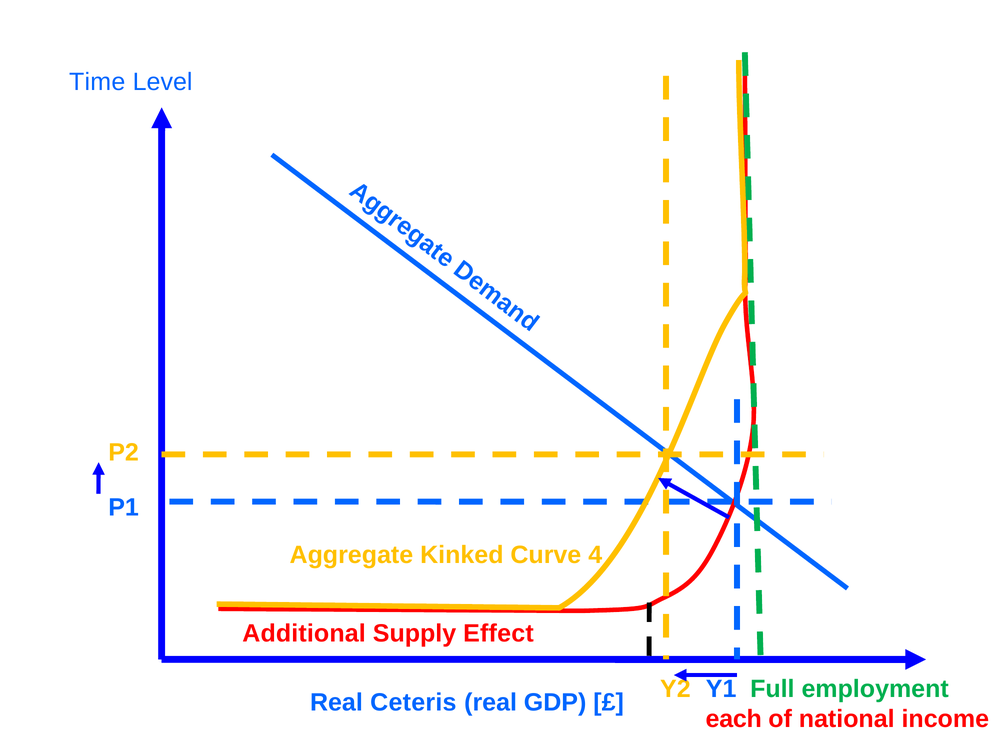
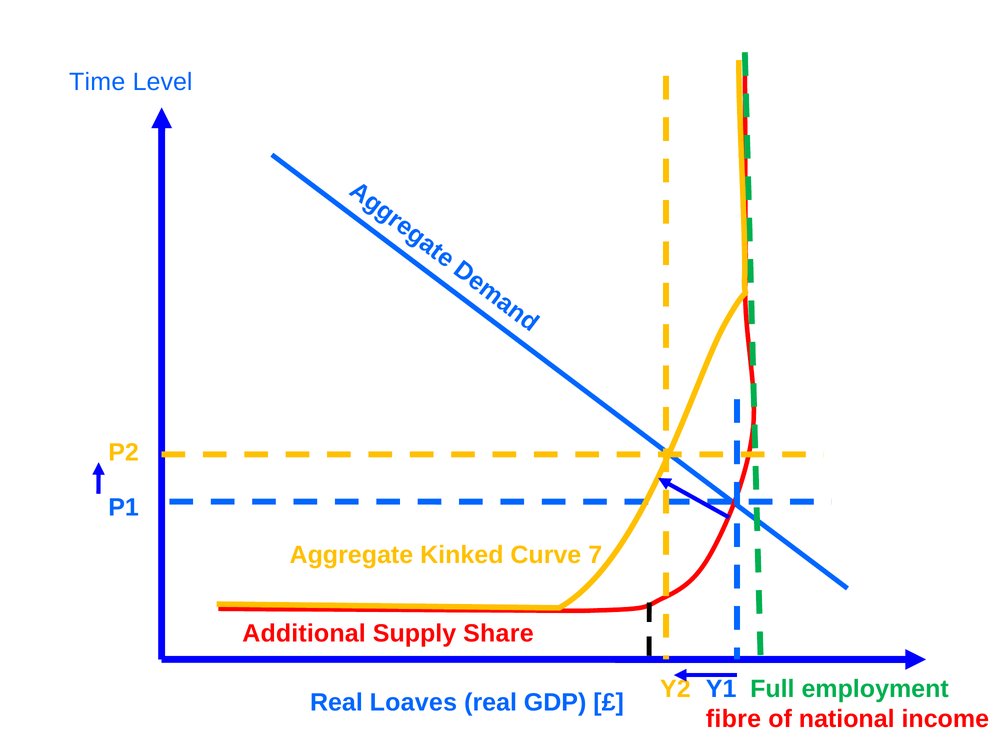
4: 4 -> 7 (595, 555)
Effect: Effect -> Share (498, 634)
Ceteris: Ceteris -> Loaves (413, 702)
each: each -> fibre (733, 719)
